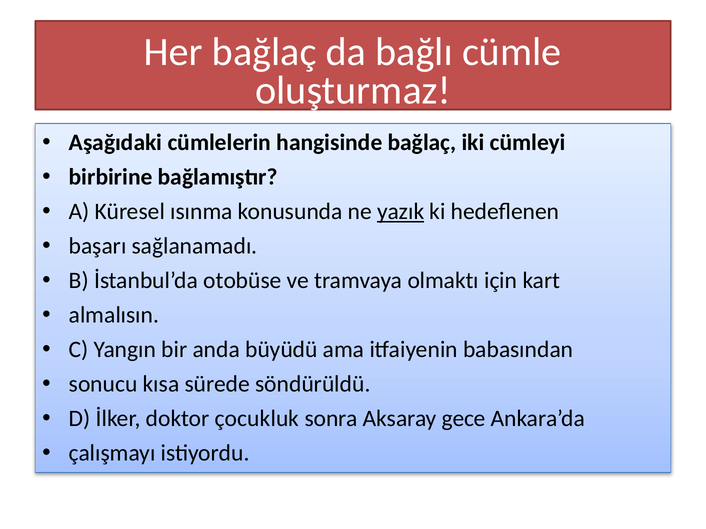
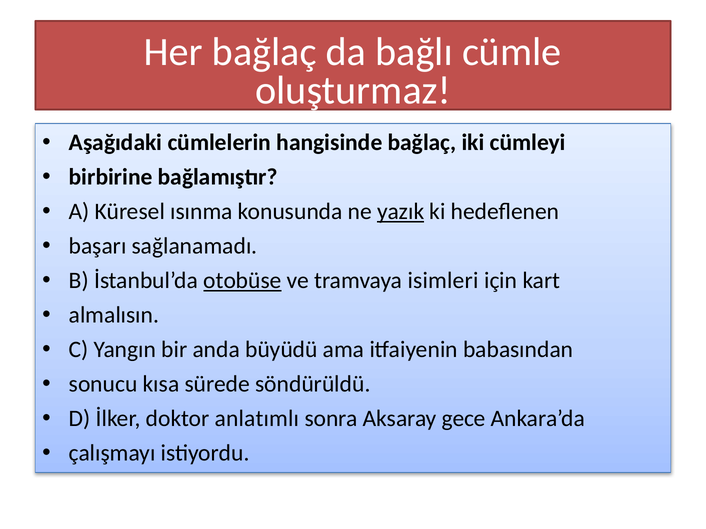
otobüse underline: none -> present (242, 281)
olmaktı: olmaktı -> isimleri (443, 281)
çocukluk: çocukluk -> anlatımlı (257, 419)
